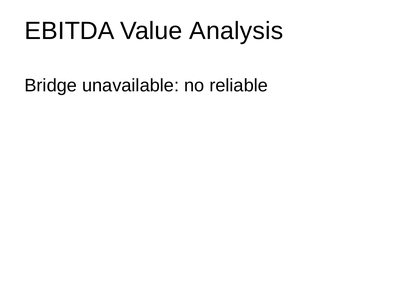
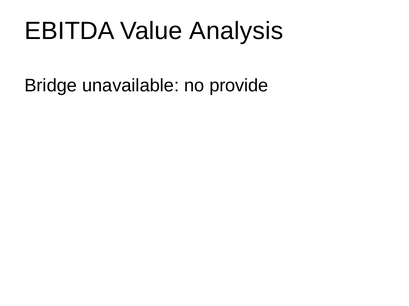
reliable: reliable -> provide (239, 86)
